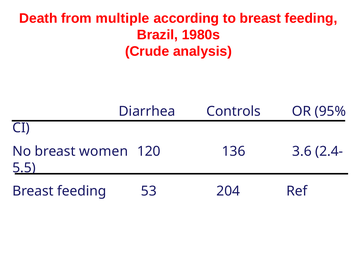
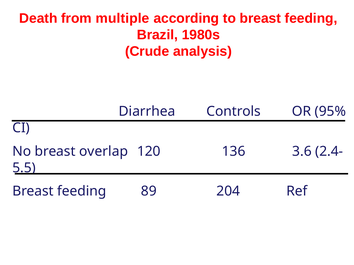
women: women -> overlap (104, 152)
53: 53 -> 89 (149, 191)
